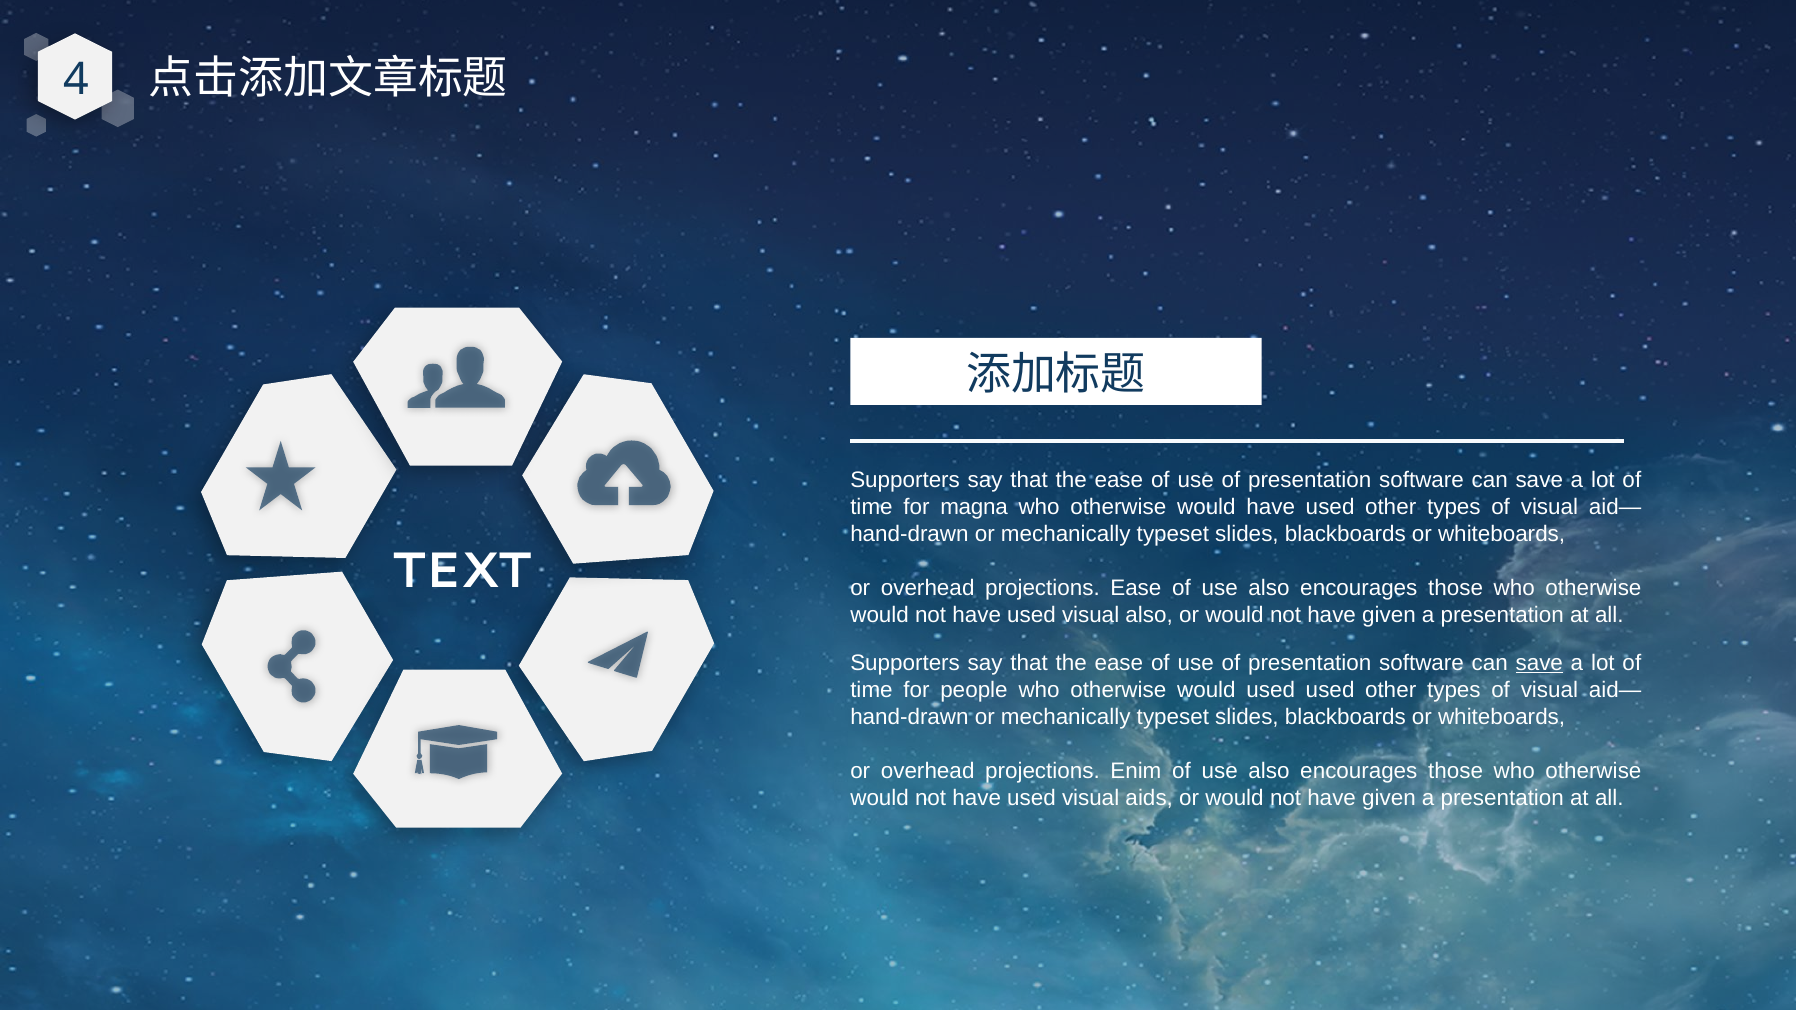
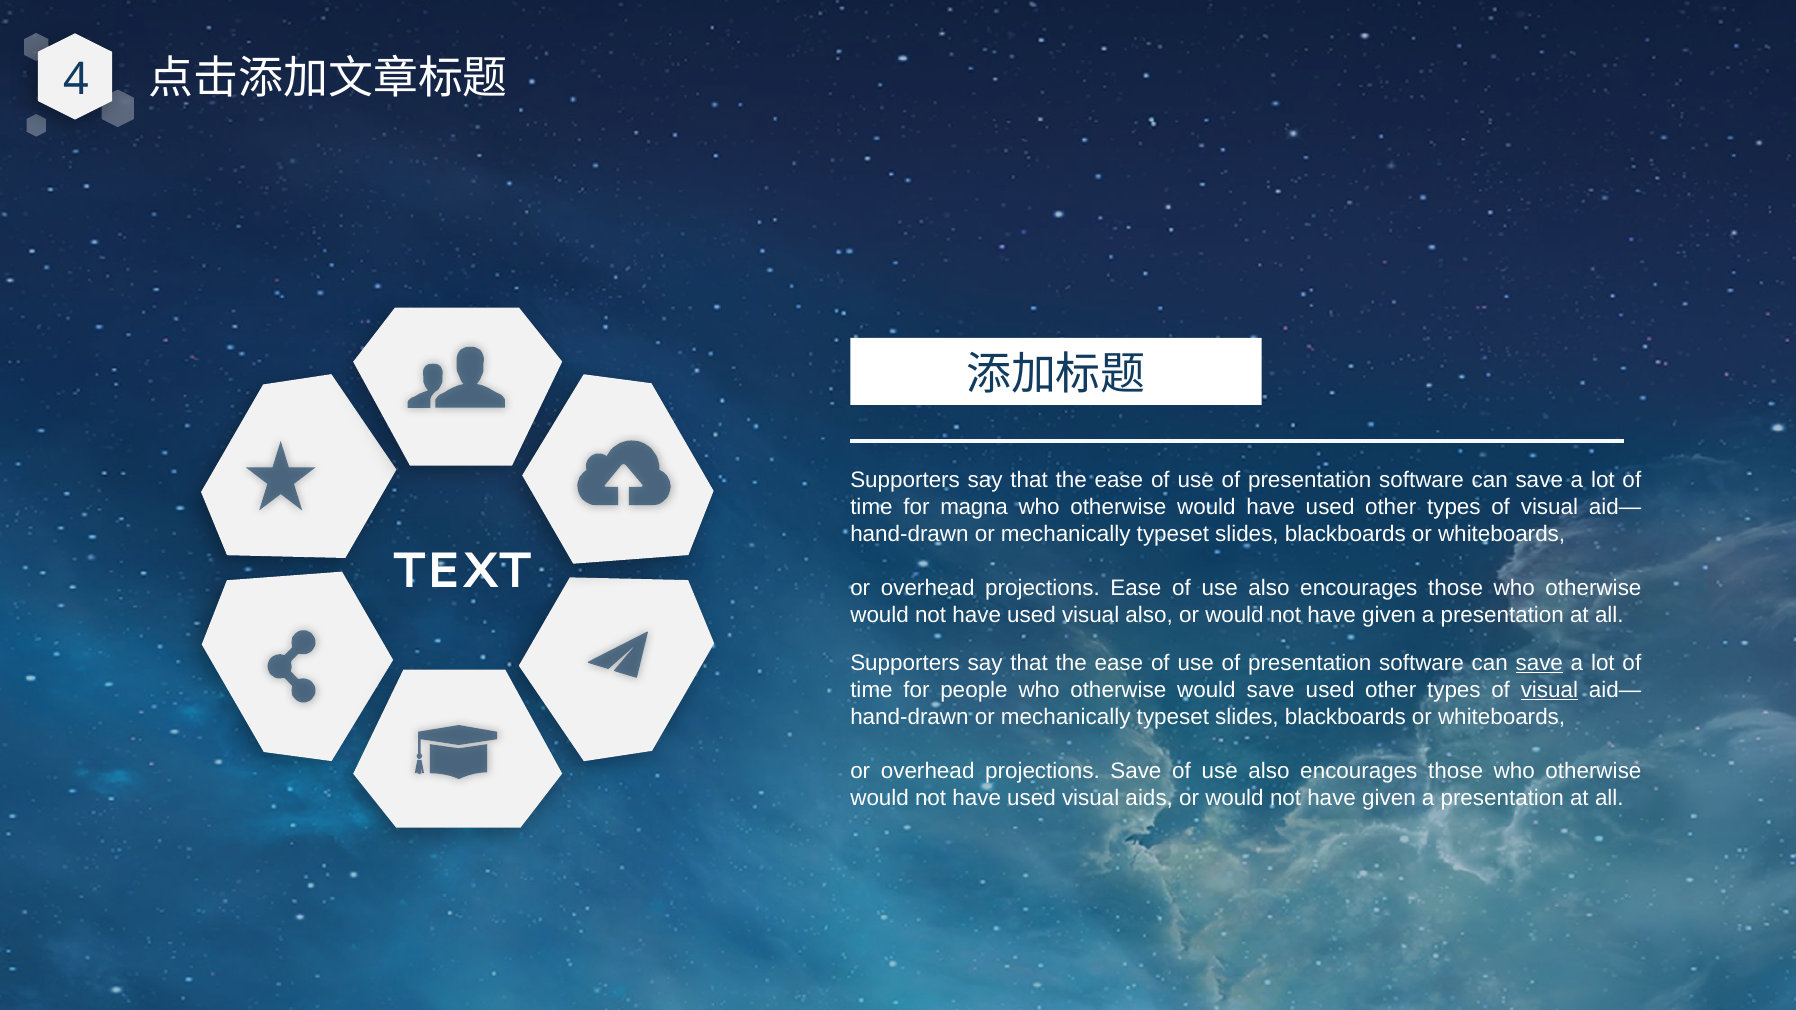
would used: used -> save (1271, 690)
visual underline: none -> present (1549, 690)
projections Enim: Enim -> Save (1136, 771)
